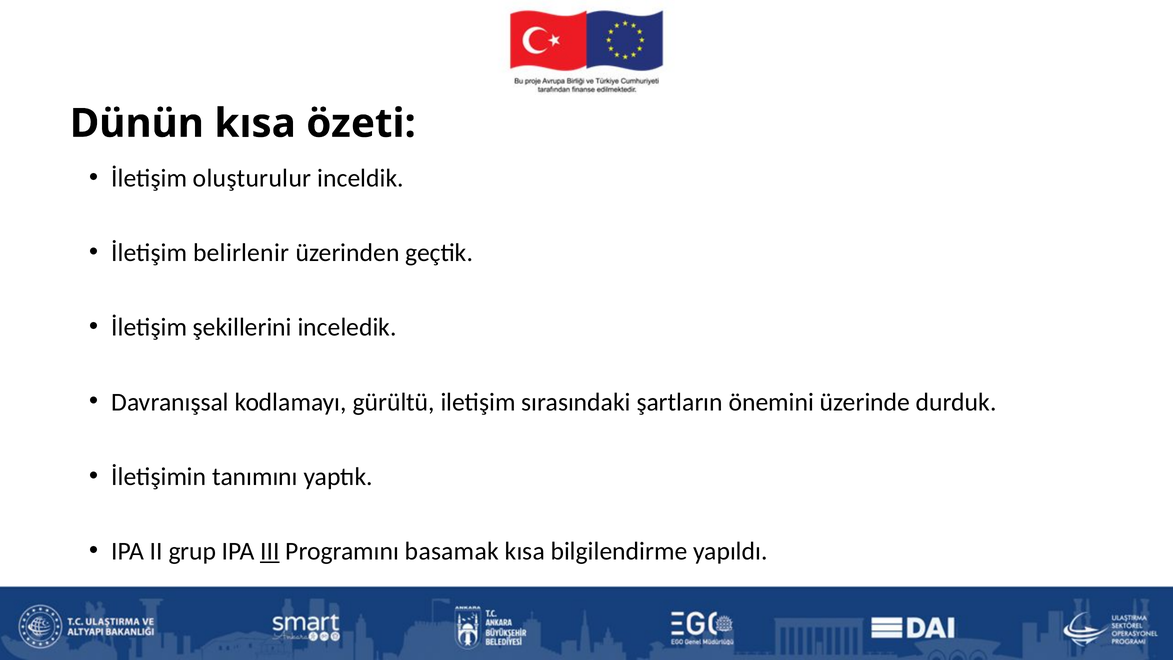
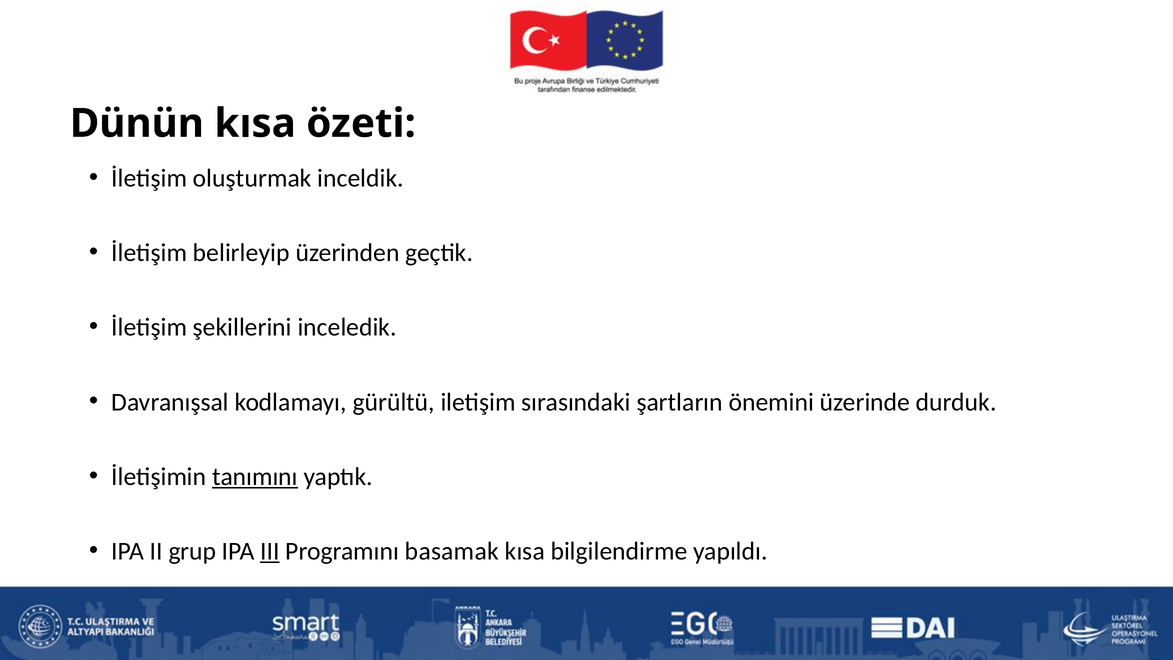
oluşturulur: oluşturulur -> oluşturmak (252, 178)
belirlenir: belirlenir -> belirleyip (241, 253)
tanımını underline: none -> present (255, 477)
